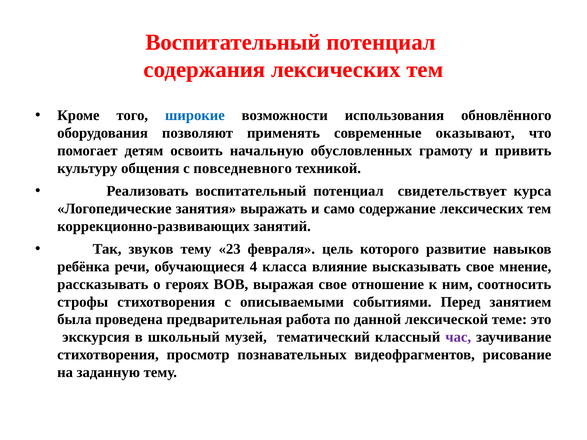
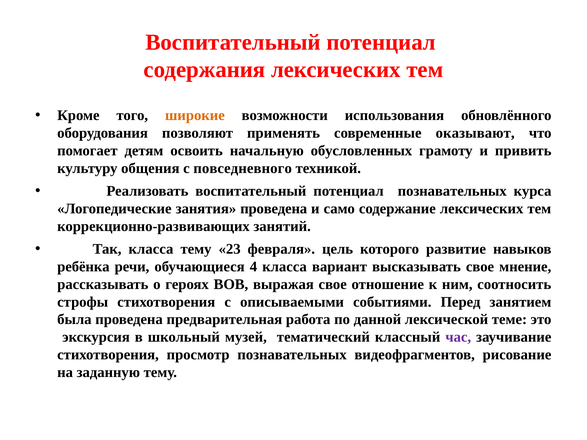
широкие colour: blue -> orange (195, 115)
потенциал свидетельствует: свидетельствует -> познавательных (452, 191)
занятия выражать: выражать -> проведена (274, 209)
Так звуков: звуков -> класса (151, 249)
влияние: влияние -> вариант (339, 267)
